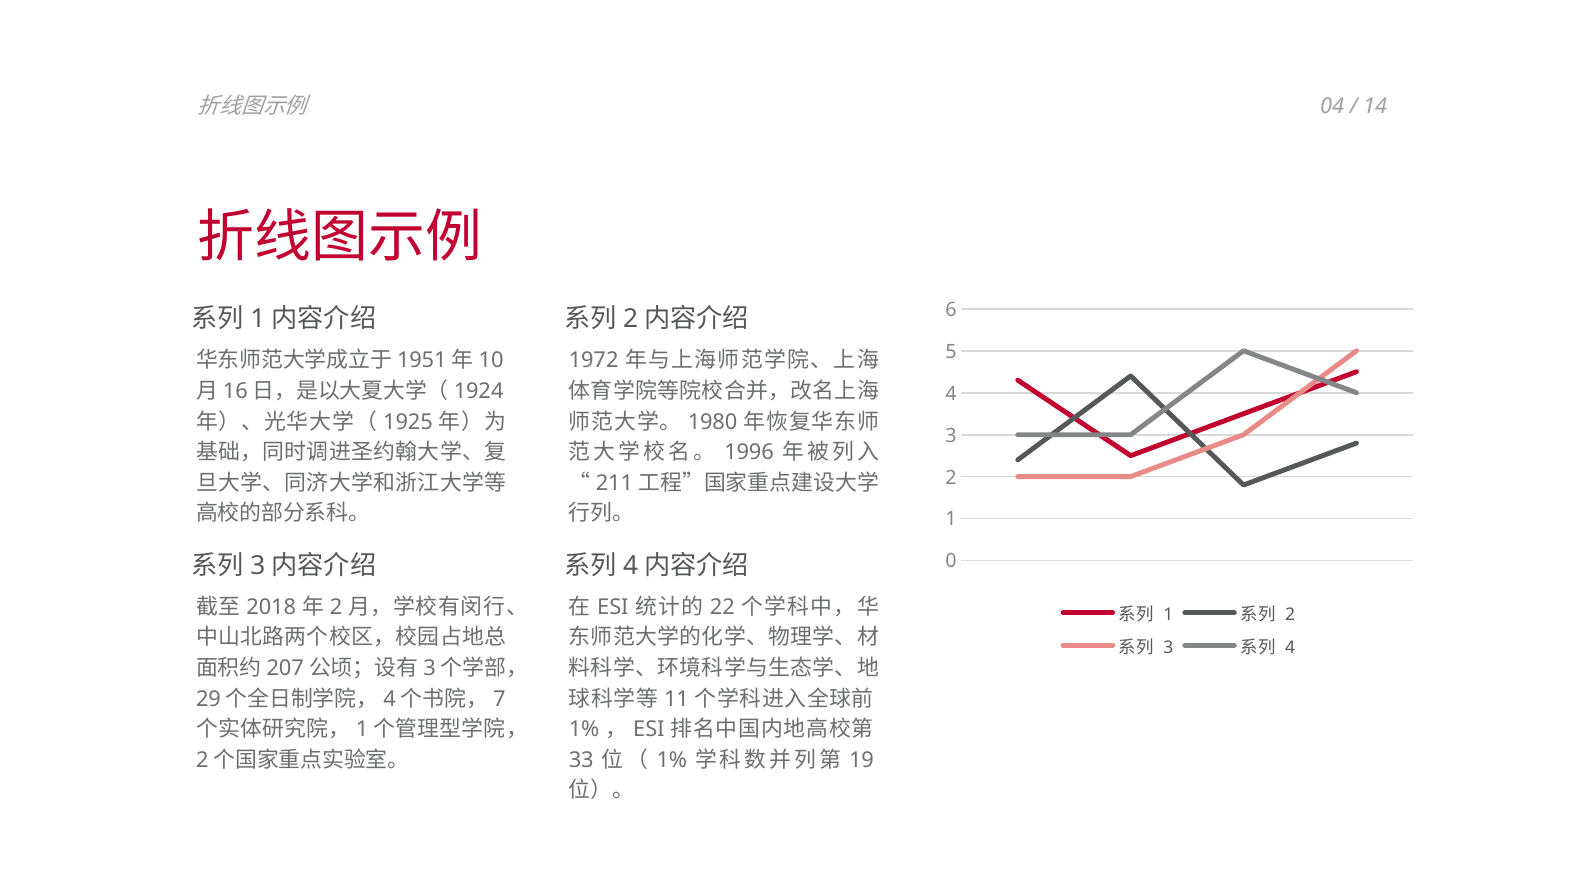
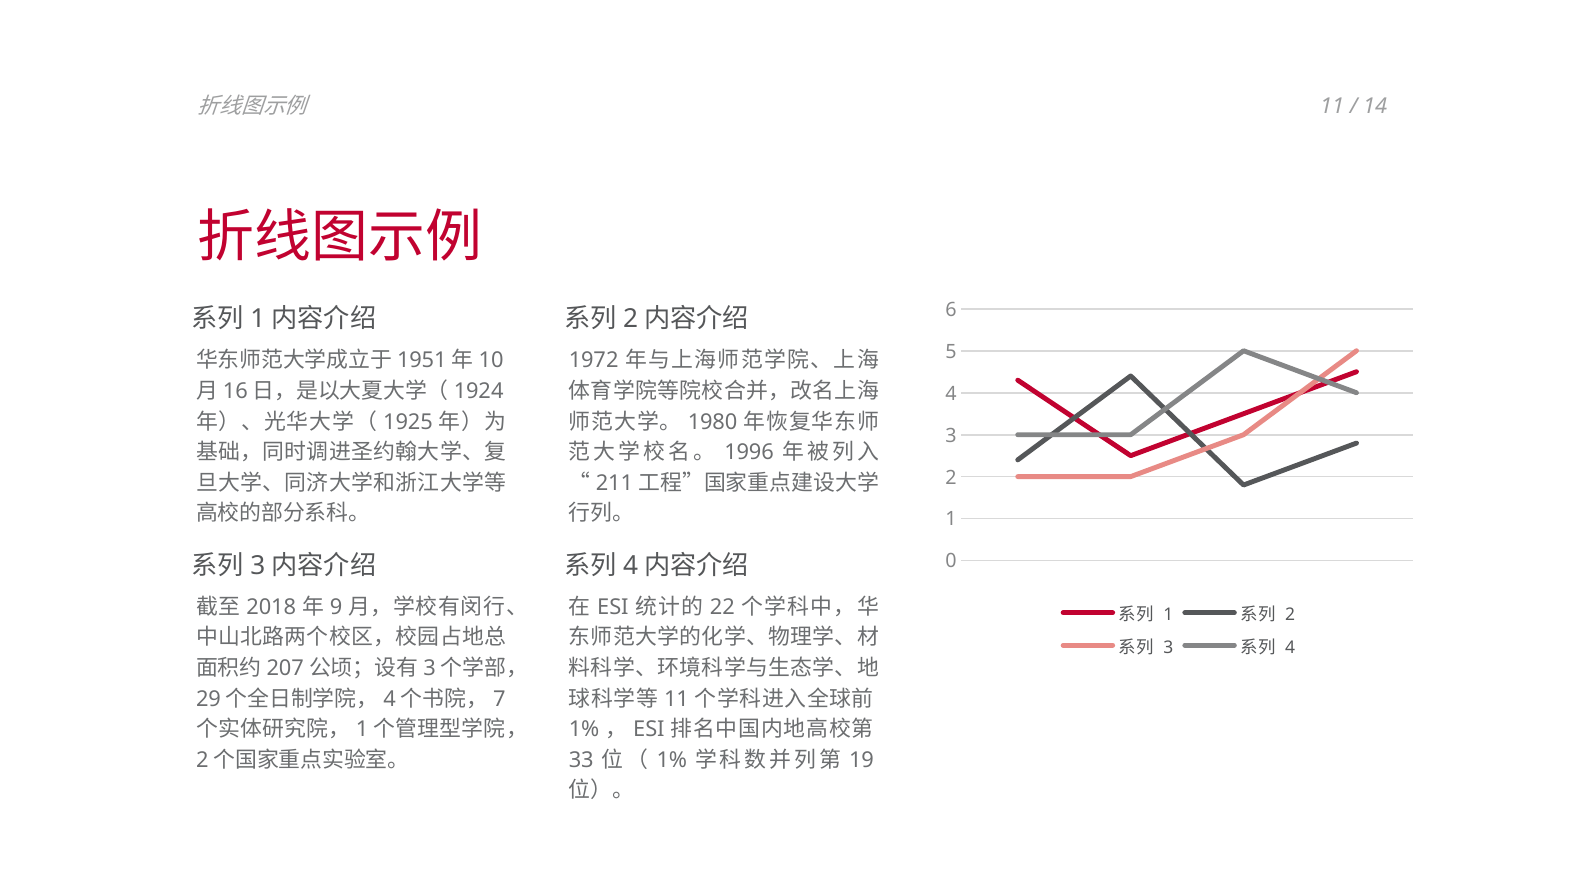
04: 04 -> 11 (1332, 106)
2: 2 -> 9 (336, 607)
